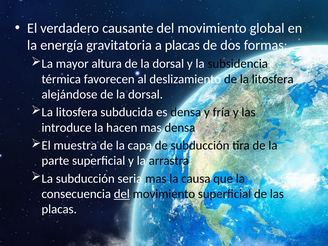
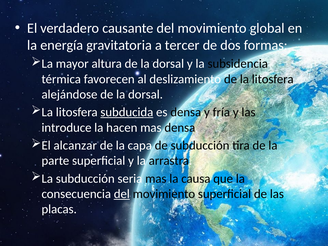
a placas: placas -> tercer (182, 45)
subducida underline: none -> present (127, 112)
muestra: muestra -> alcanzar (75, 145)
